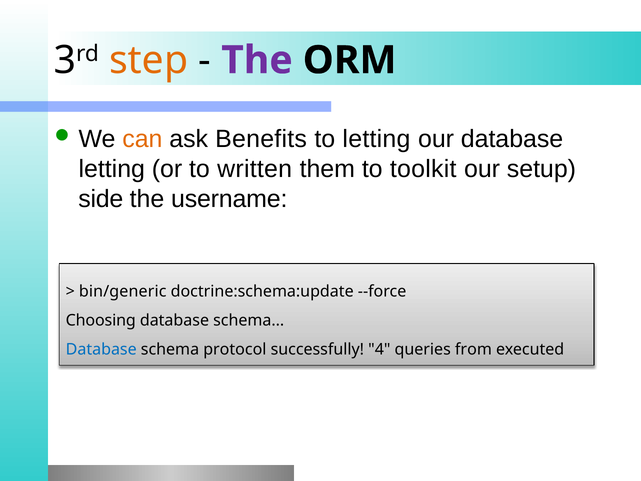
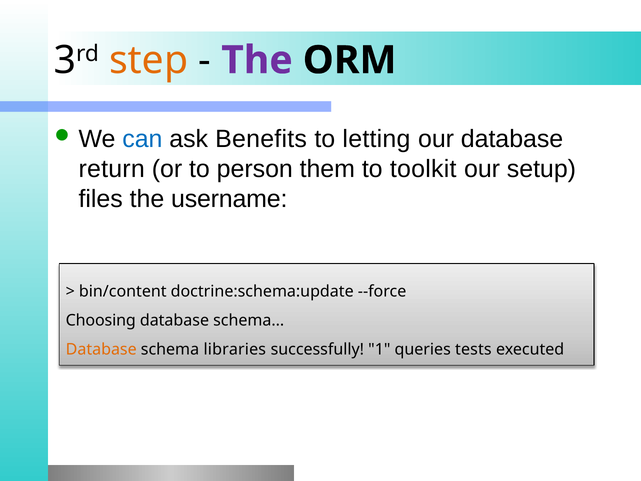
can colour: orange -> blue (142, 139)
letting: letting -> return (112, 169)
written: written -> person (255, 169)
side: side -> files (101, 199)
bin/generic: bin/generic -> bin/content (123, 291)
Database colour: blue -> orange (101, 349)
protocol: protocol -> libraries (235, 349)
4: 4 -> 1 (379, 349)
from: from -> tests (473, 349)
